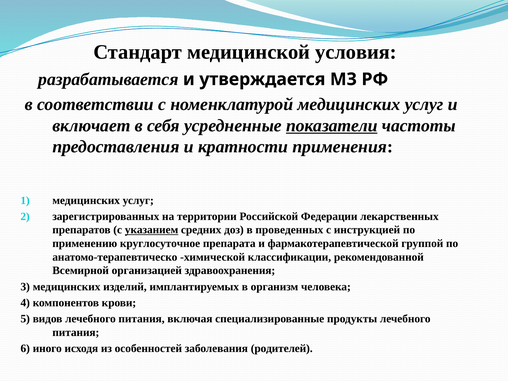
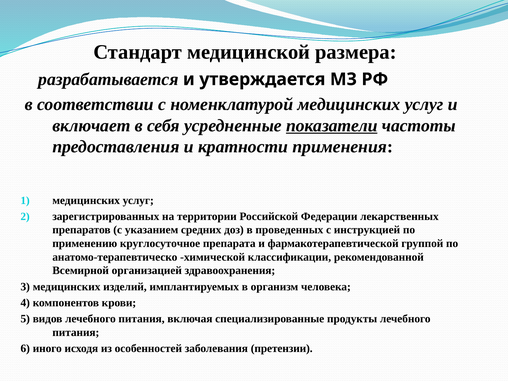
условия: условия -> размера (356, 52)
указанием underline: present -> none (152, 230)
родителей: родителей -> претензии (282, 348)
